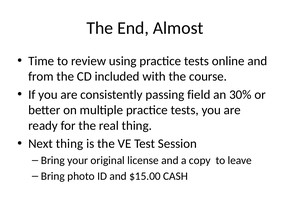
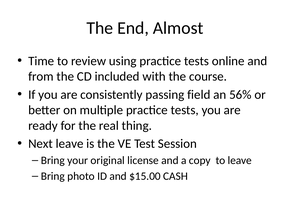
30%: 30% -> 56% (240, 94)
Next thing: thing -> leave (70, 143)
